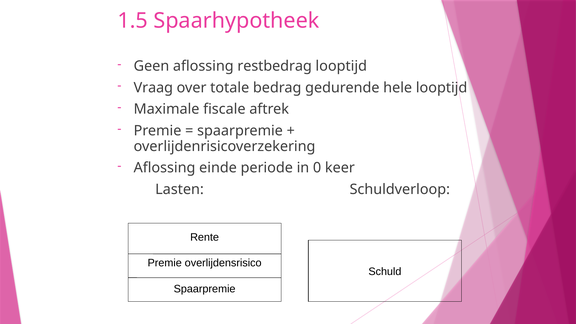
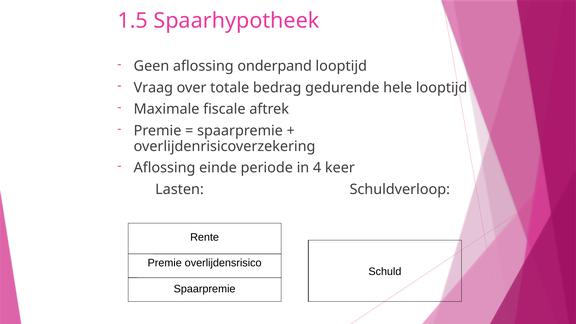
restbedrag: restbedrag -> onderpand (275, 66)
0: 0 -> 4 (317, 168)
